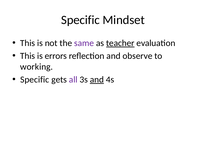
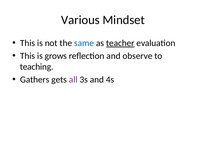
Specific: Specific -> Various (80, 20)
same colour: purple -> blue (84, 43)
errors: errors -> grows (56, 56)
working: working -> teaching (37, 67)
Specific: Specific -> Gathers (35, 80)
and underline: present -> none (97, 80)
